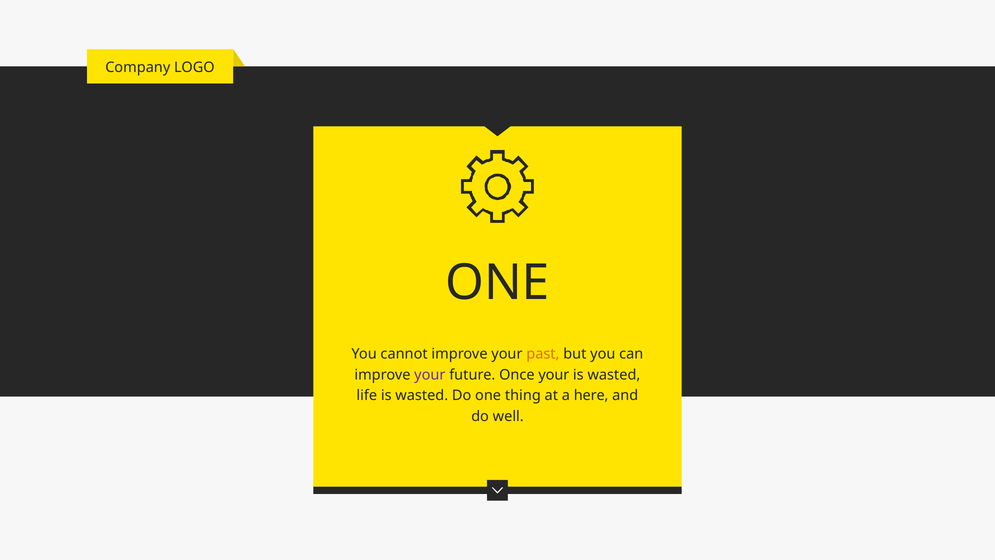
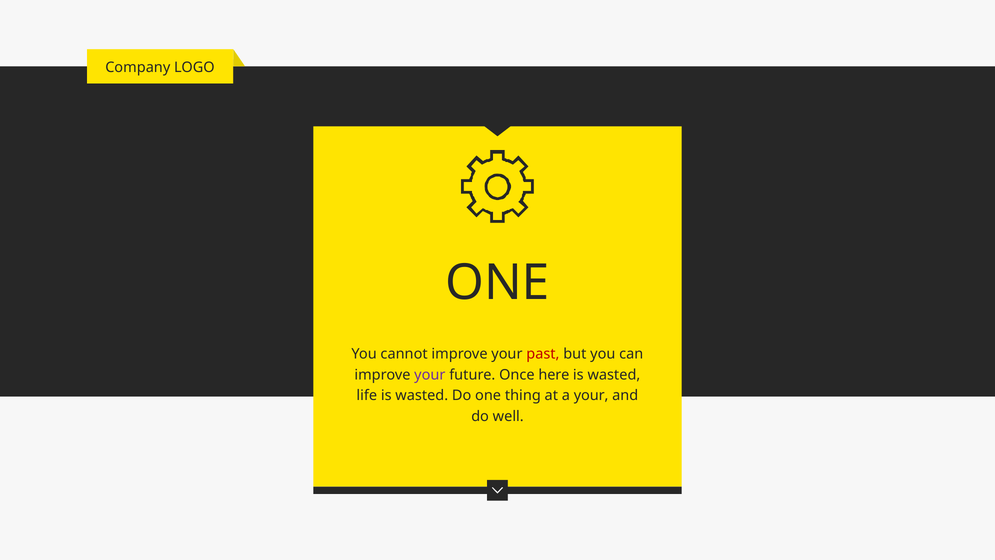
past colour: orange -> red (543, 354)
Once your: your -> here (554, 375)
a here: here -> your (591, 395)
